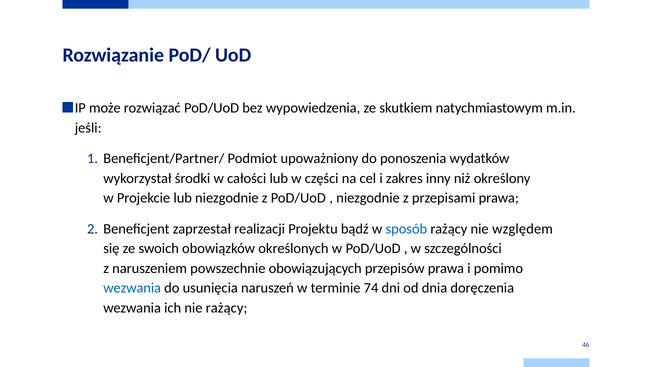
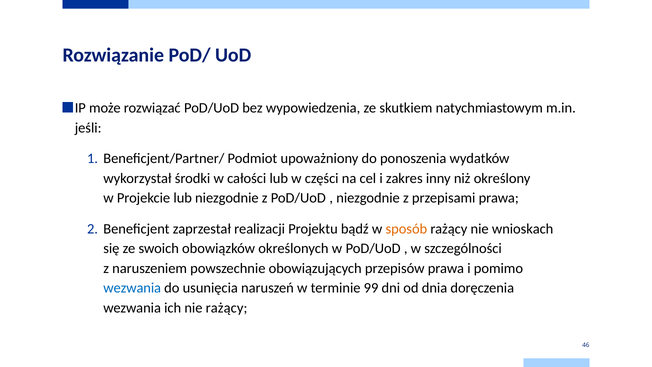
sposób colour: blue -> orange (406, 229)
względem: względem -> wnioskach (523, 229)
74: 74 -> 99 (371, 288)
